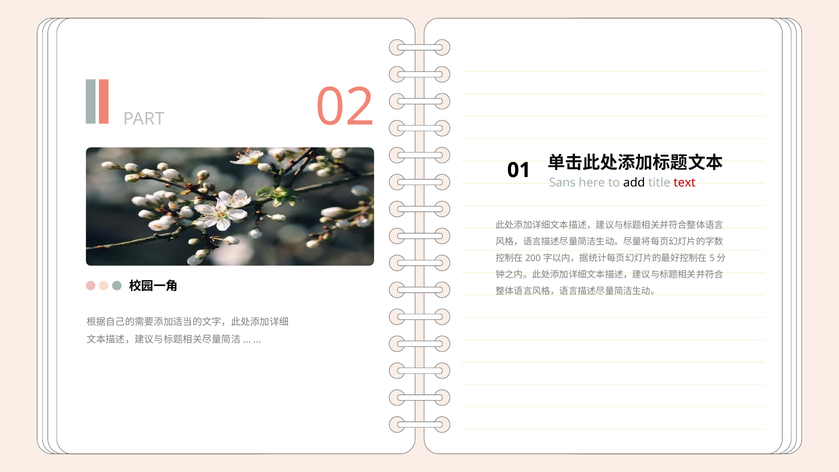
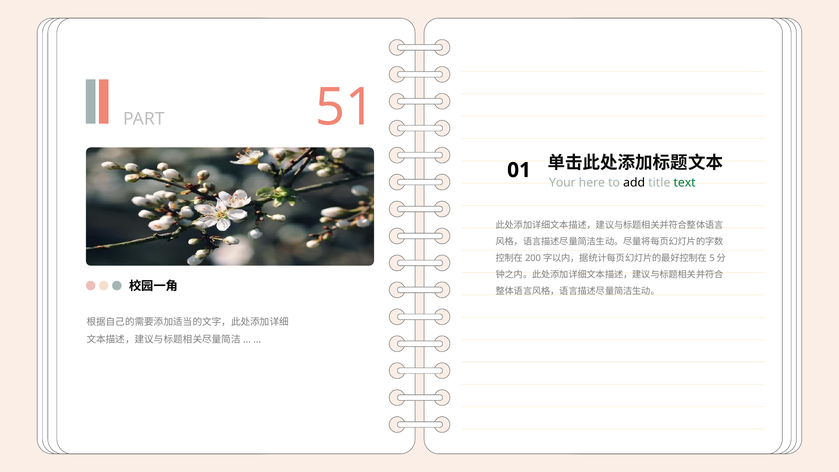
02: 02 -> 51 (345, 108)
Sans: Sans -> Your (562, 182)
text colour: red -> green (685, 182)
